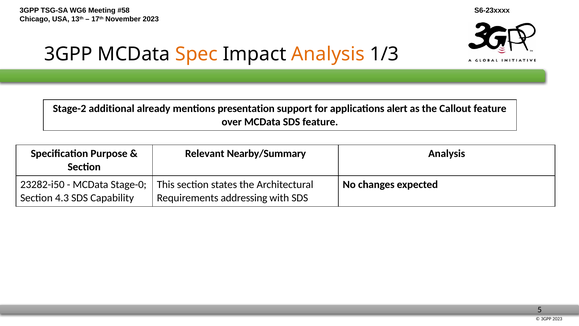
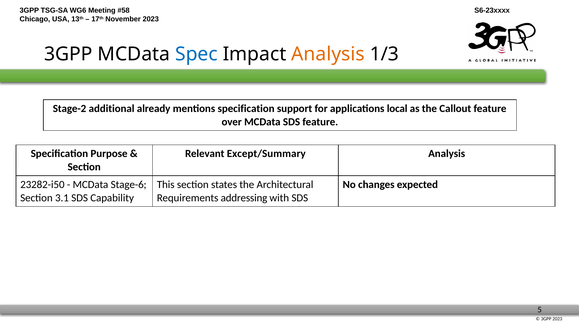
Spec colour: orange -> blue (196, 54)
mentions presentation: presentation -> specification (246, 109)
alert: alert -> local (397, 109)
Nearby/Summary: Nearby/Summary -> Except/Summary (266, 154)
Stage-0: Stage-0 -> Stage-6 (129, 184)
4.3: 4.3 -> 3.1 (62, 198)
